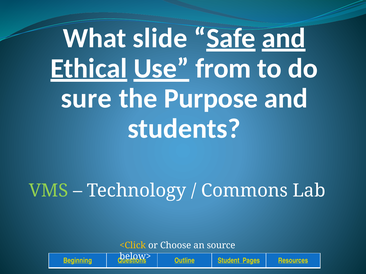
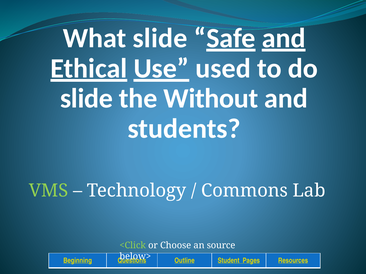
from: from -> used (223, 68)
sure: sure -> slide (87, 99)
Purpose: Purpose -> Without (211, 99)
<Click colour: yellow -> light green (133, 246)
